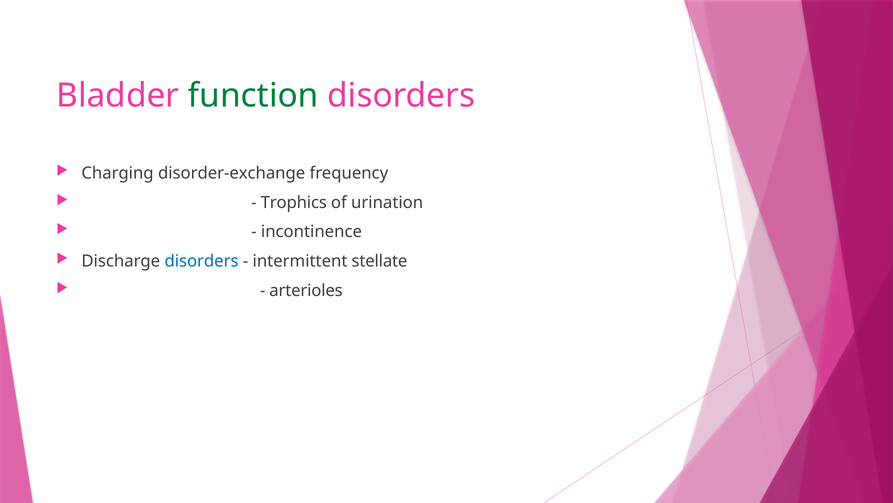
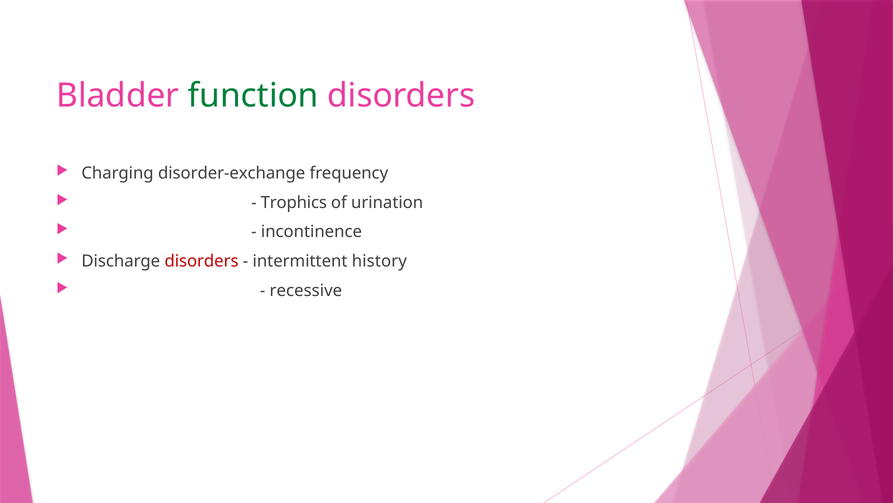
disorders colour: blue -> red (202, 261)
stellate: stellate -> history (379, 261)
arterioles: arterioles -> recessive (306, 290)
